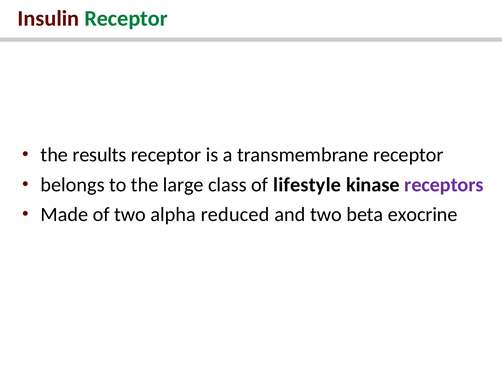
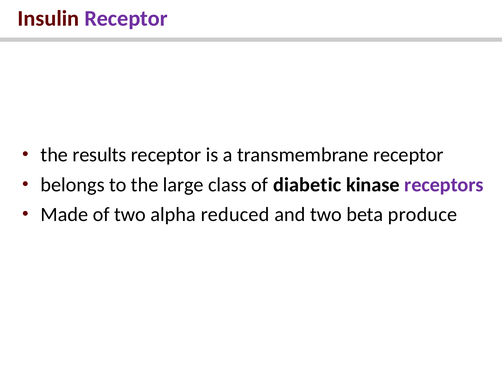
Receptor colour: green -> purple (126, 19)
lifestyle: lifestyle -> diabetic (307, 185)
exocrine: exocrine -> produce (423, 215)
